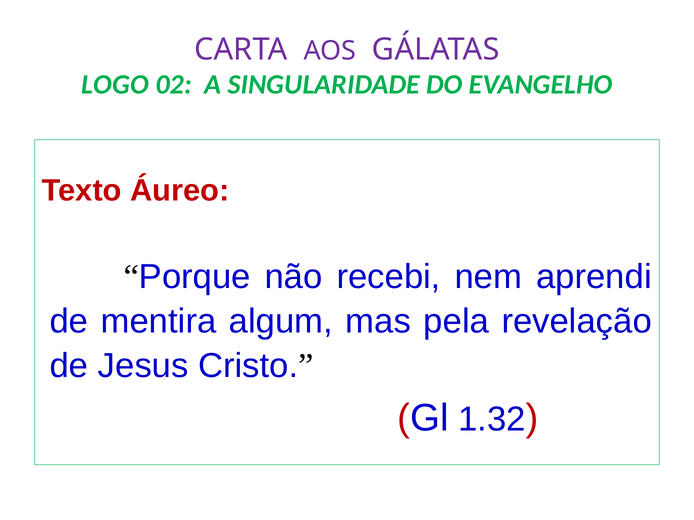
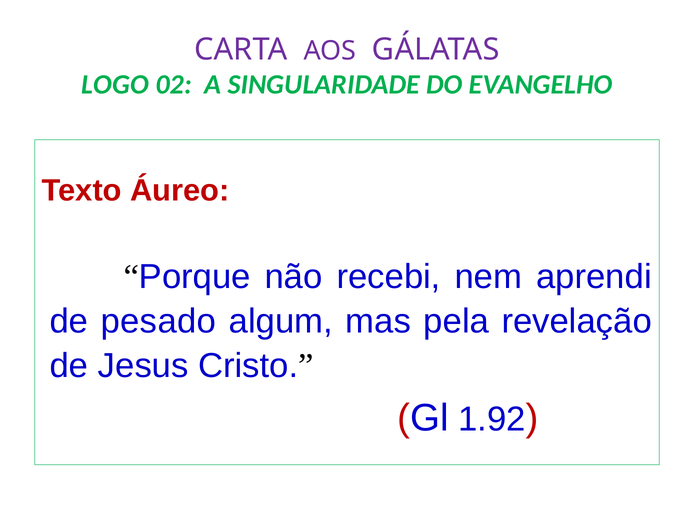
mentira: mentira -> pesado (158, 322)
1.32: 1.32 -> 1.92 (492, 420)
